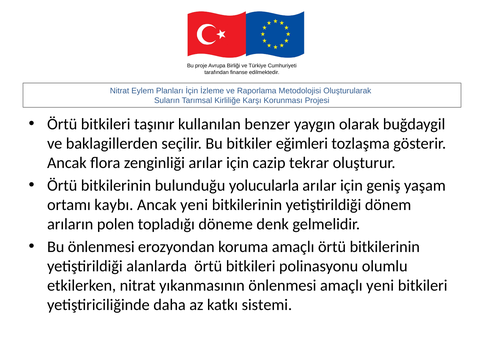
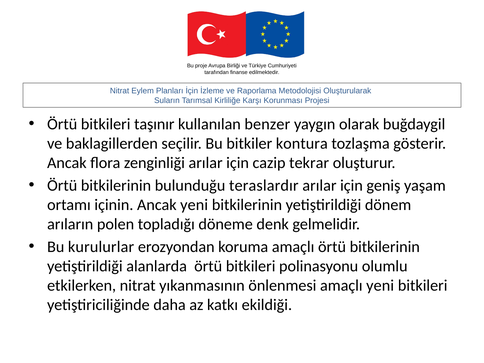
eğimleri: eğimleri -> kontura (302, 144)
yolucularla: yolucularla -> teraslardır (264, 185)
kaybı: kaybı -> içinin (114, 205)
Bu önlenmesi: önlenmesi -> kurulurlar (101, 247)
sistemi: sistemi -> ekildiği (267, 305)
